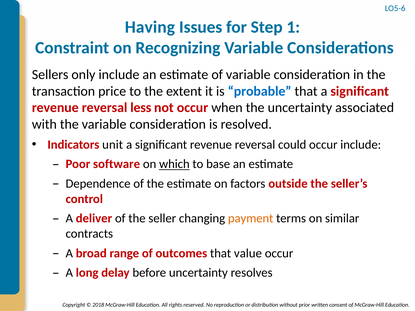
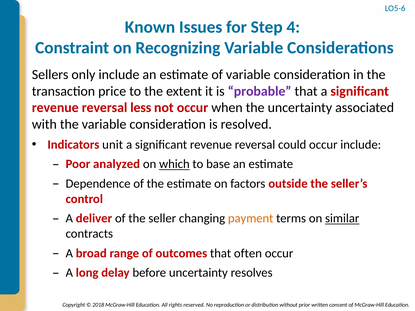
Having: Having -> Known (150, 27)
1: 1 -> 4 (293, 27)
probable colour: blue -> purple (260, 91)
software: software -> analyzed (117, 164)
similar underline: none -> present (342, 219)
value: value -> often (248, 253)
